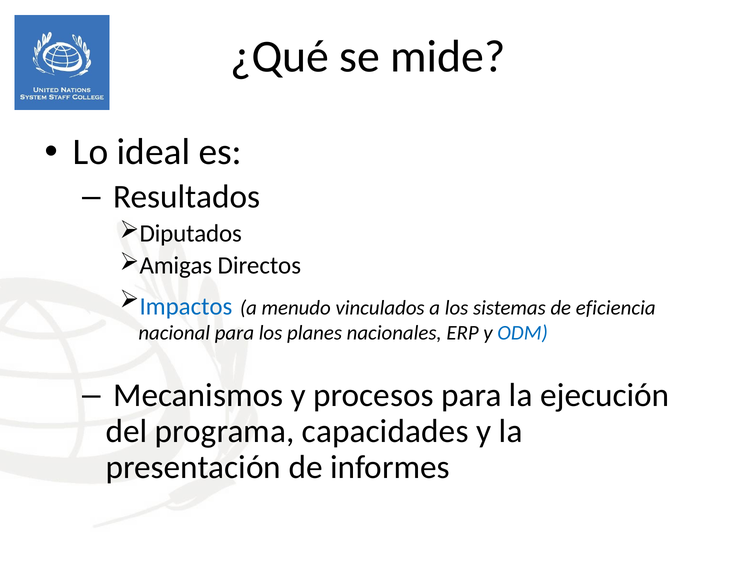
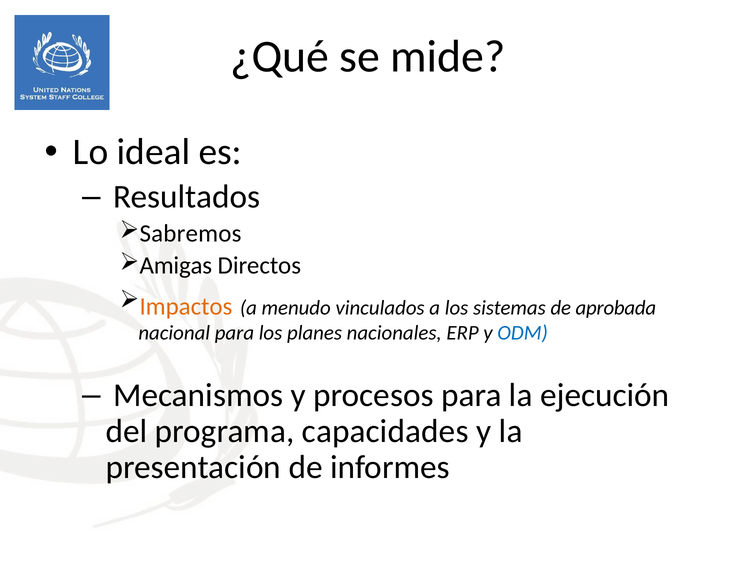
Diputados: Diputados -> Sabremos (190, 233)
Impactos colour: blue -> orange (186, 306)
eficiencia: eficiencia -> aprobada (616, 308)
